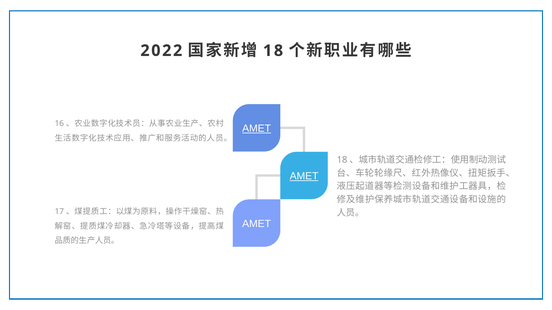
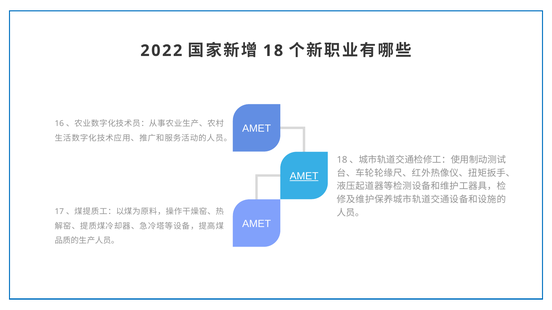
AMET underline: present -> none (257, 129)
